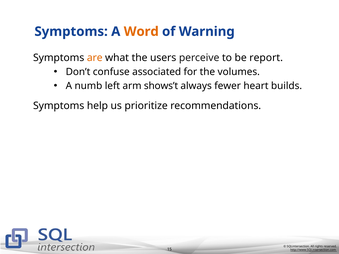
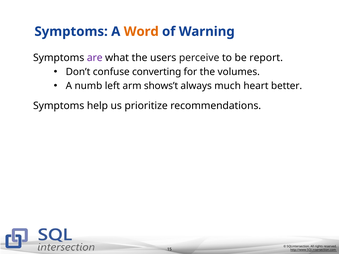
are colour: orange -> purple (95, 58)
associated: associated -> converting (157, 72)
fewer: fewer -> much (228, 86)
builds: builds -> better (287, 86)
